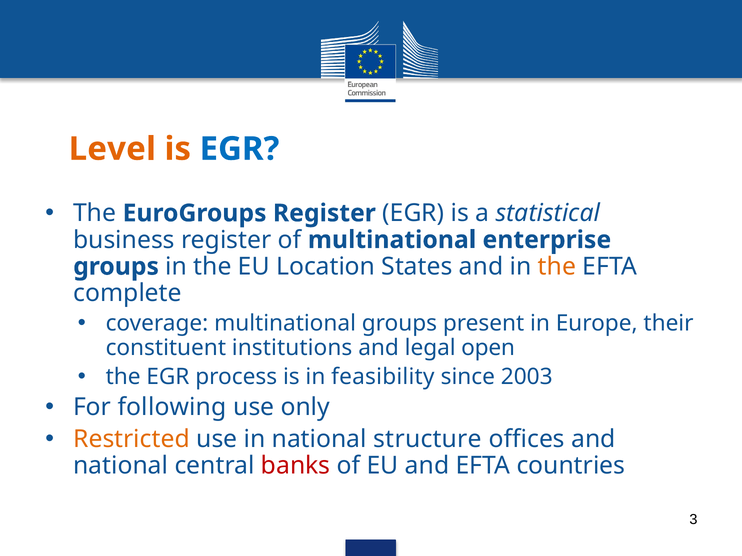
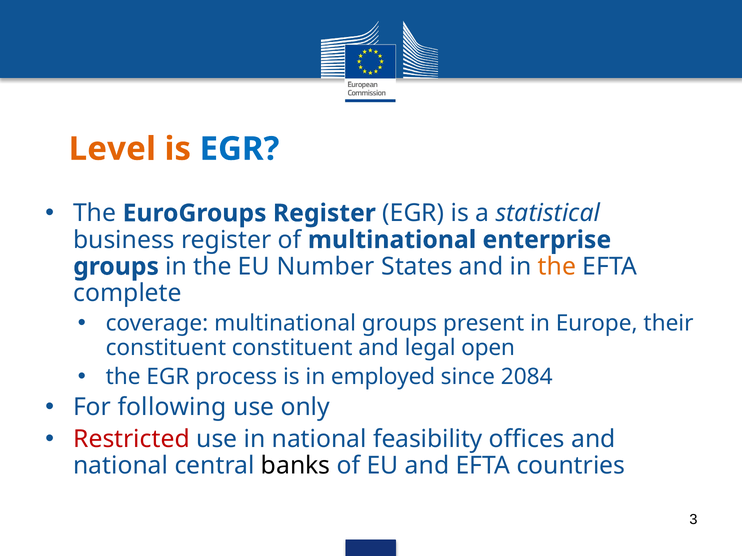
Location: Location -> Number (326, 267)
constituent institutions: institutions -> constituent (292, 348)
feasibility: feasibility -> employed (383, 377)
2003: 2003 -> 2084 (527, 377)
Restricted colour: orange -> red (132, 439)
structure: structure -> feasibility (428, 439)
banks colour: red -> black (296, 466)
